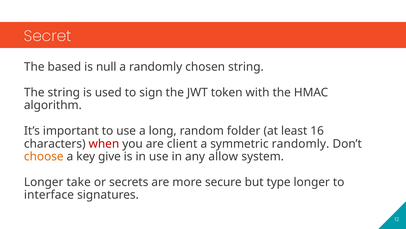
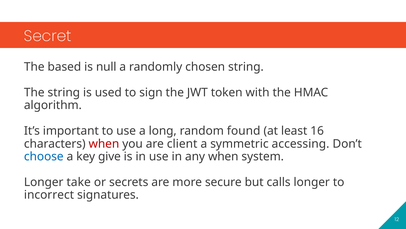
folder: folder -> found (244, 131)
symmetric randomly: randomly -> accessing (301, 143)
choose colour: orange -> blue (44, 156)
any allow: allow -> when (223, 156)
type: type -> calls (279, 182)
interface: interface -> incorrect (49, 195)
